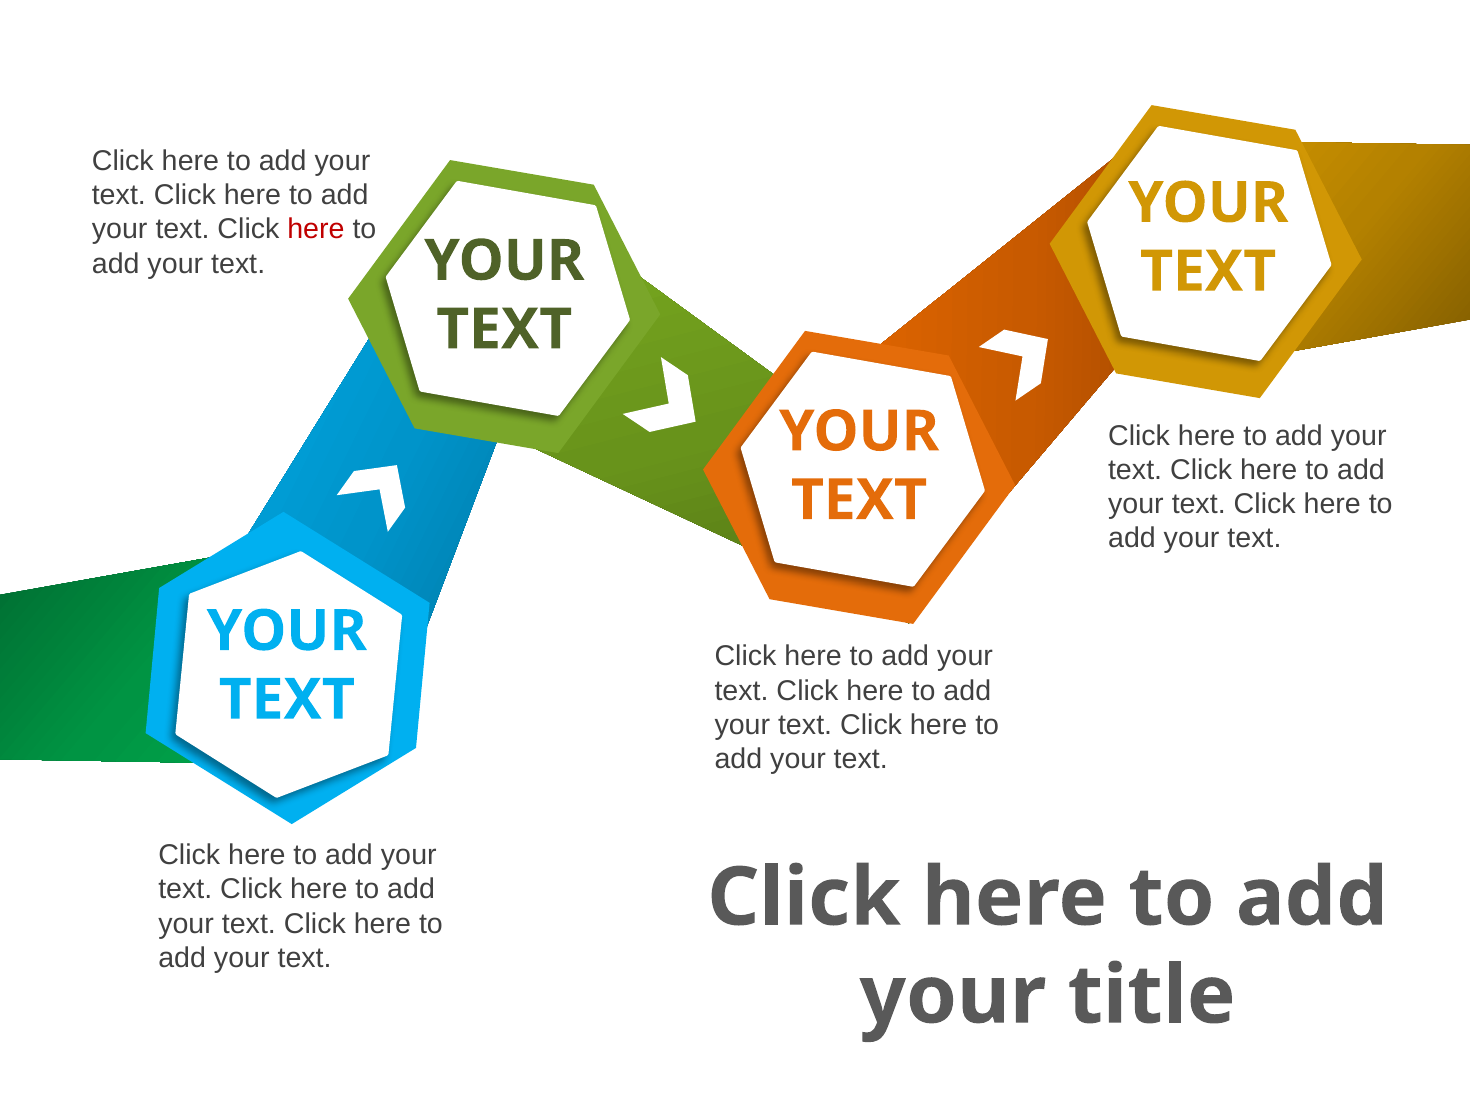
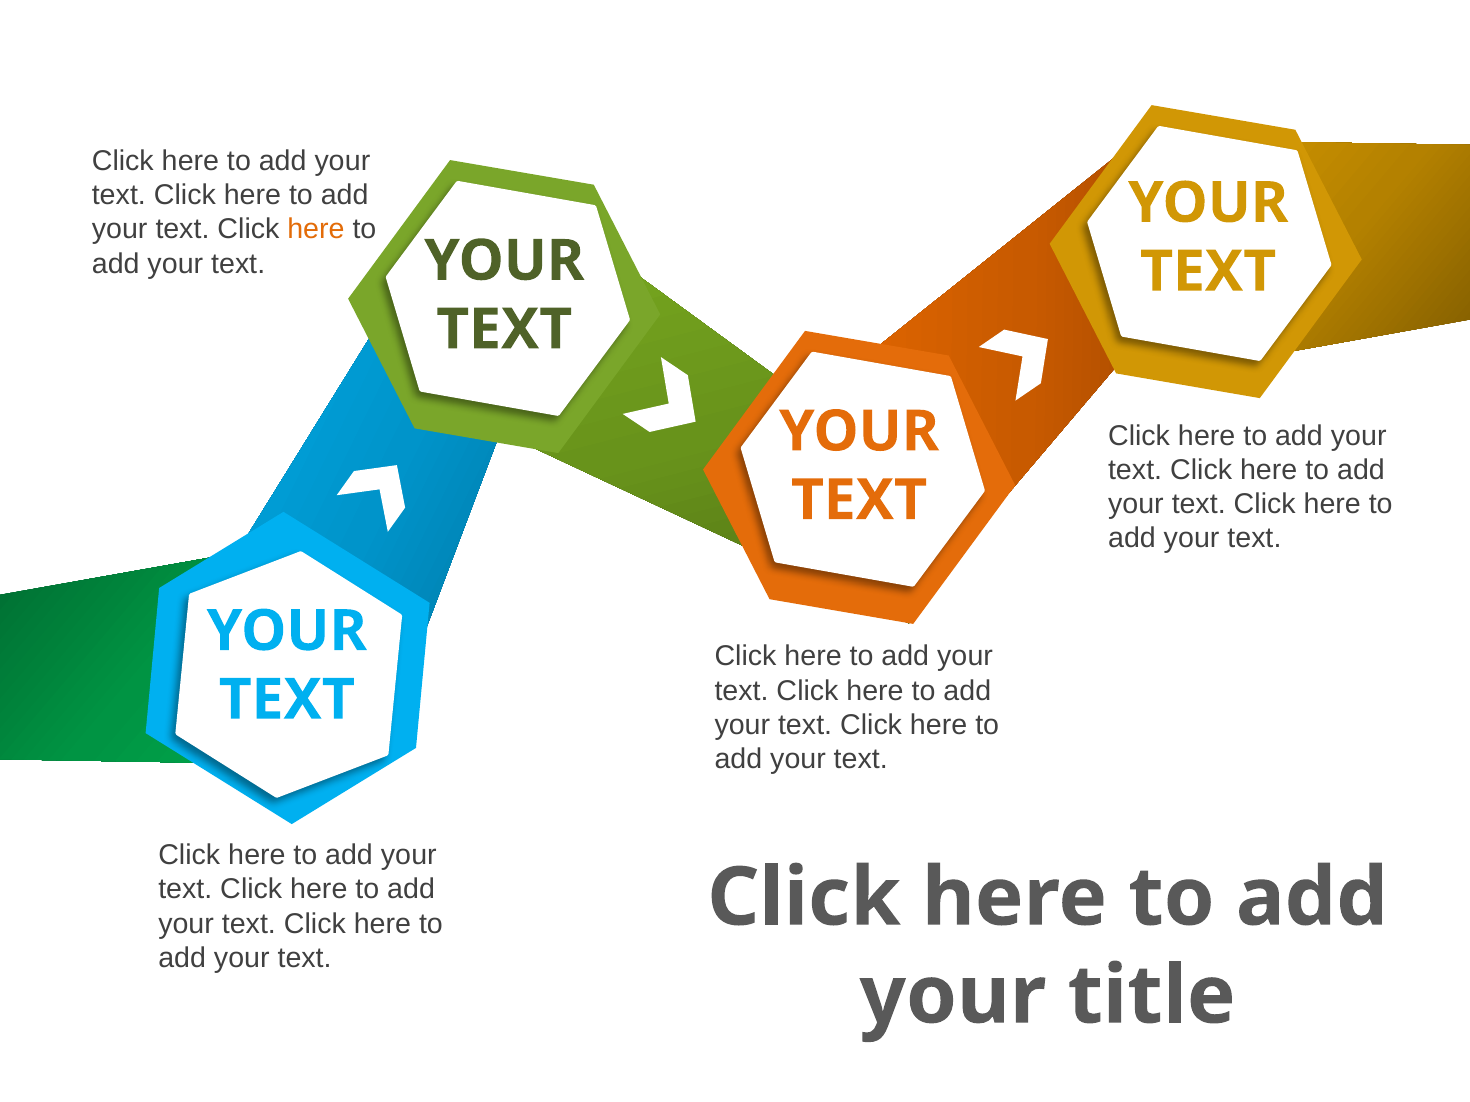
here colour: red -> orange (316, 229)
